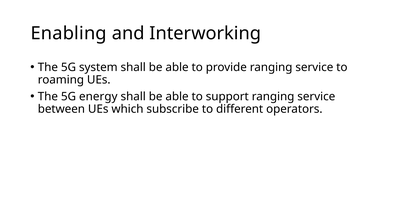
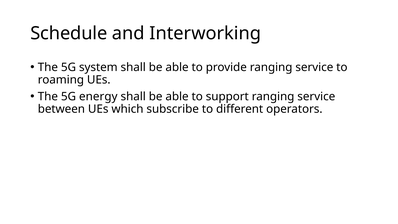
Enabling: Enabling -> Schedule (69, 33)
